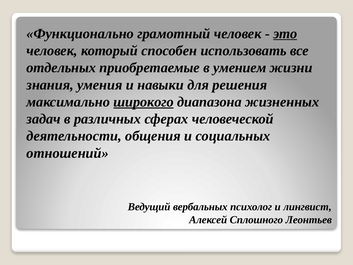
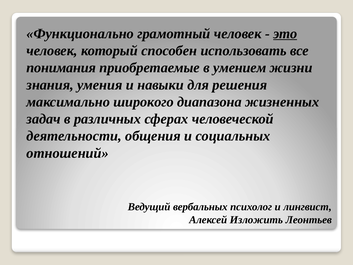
отдельных: отдельных -> понимания (61, 68)
широкого underline: present -> none (144, 102)
Сплошного: Сплошного -> Изложить (256, 220)
